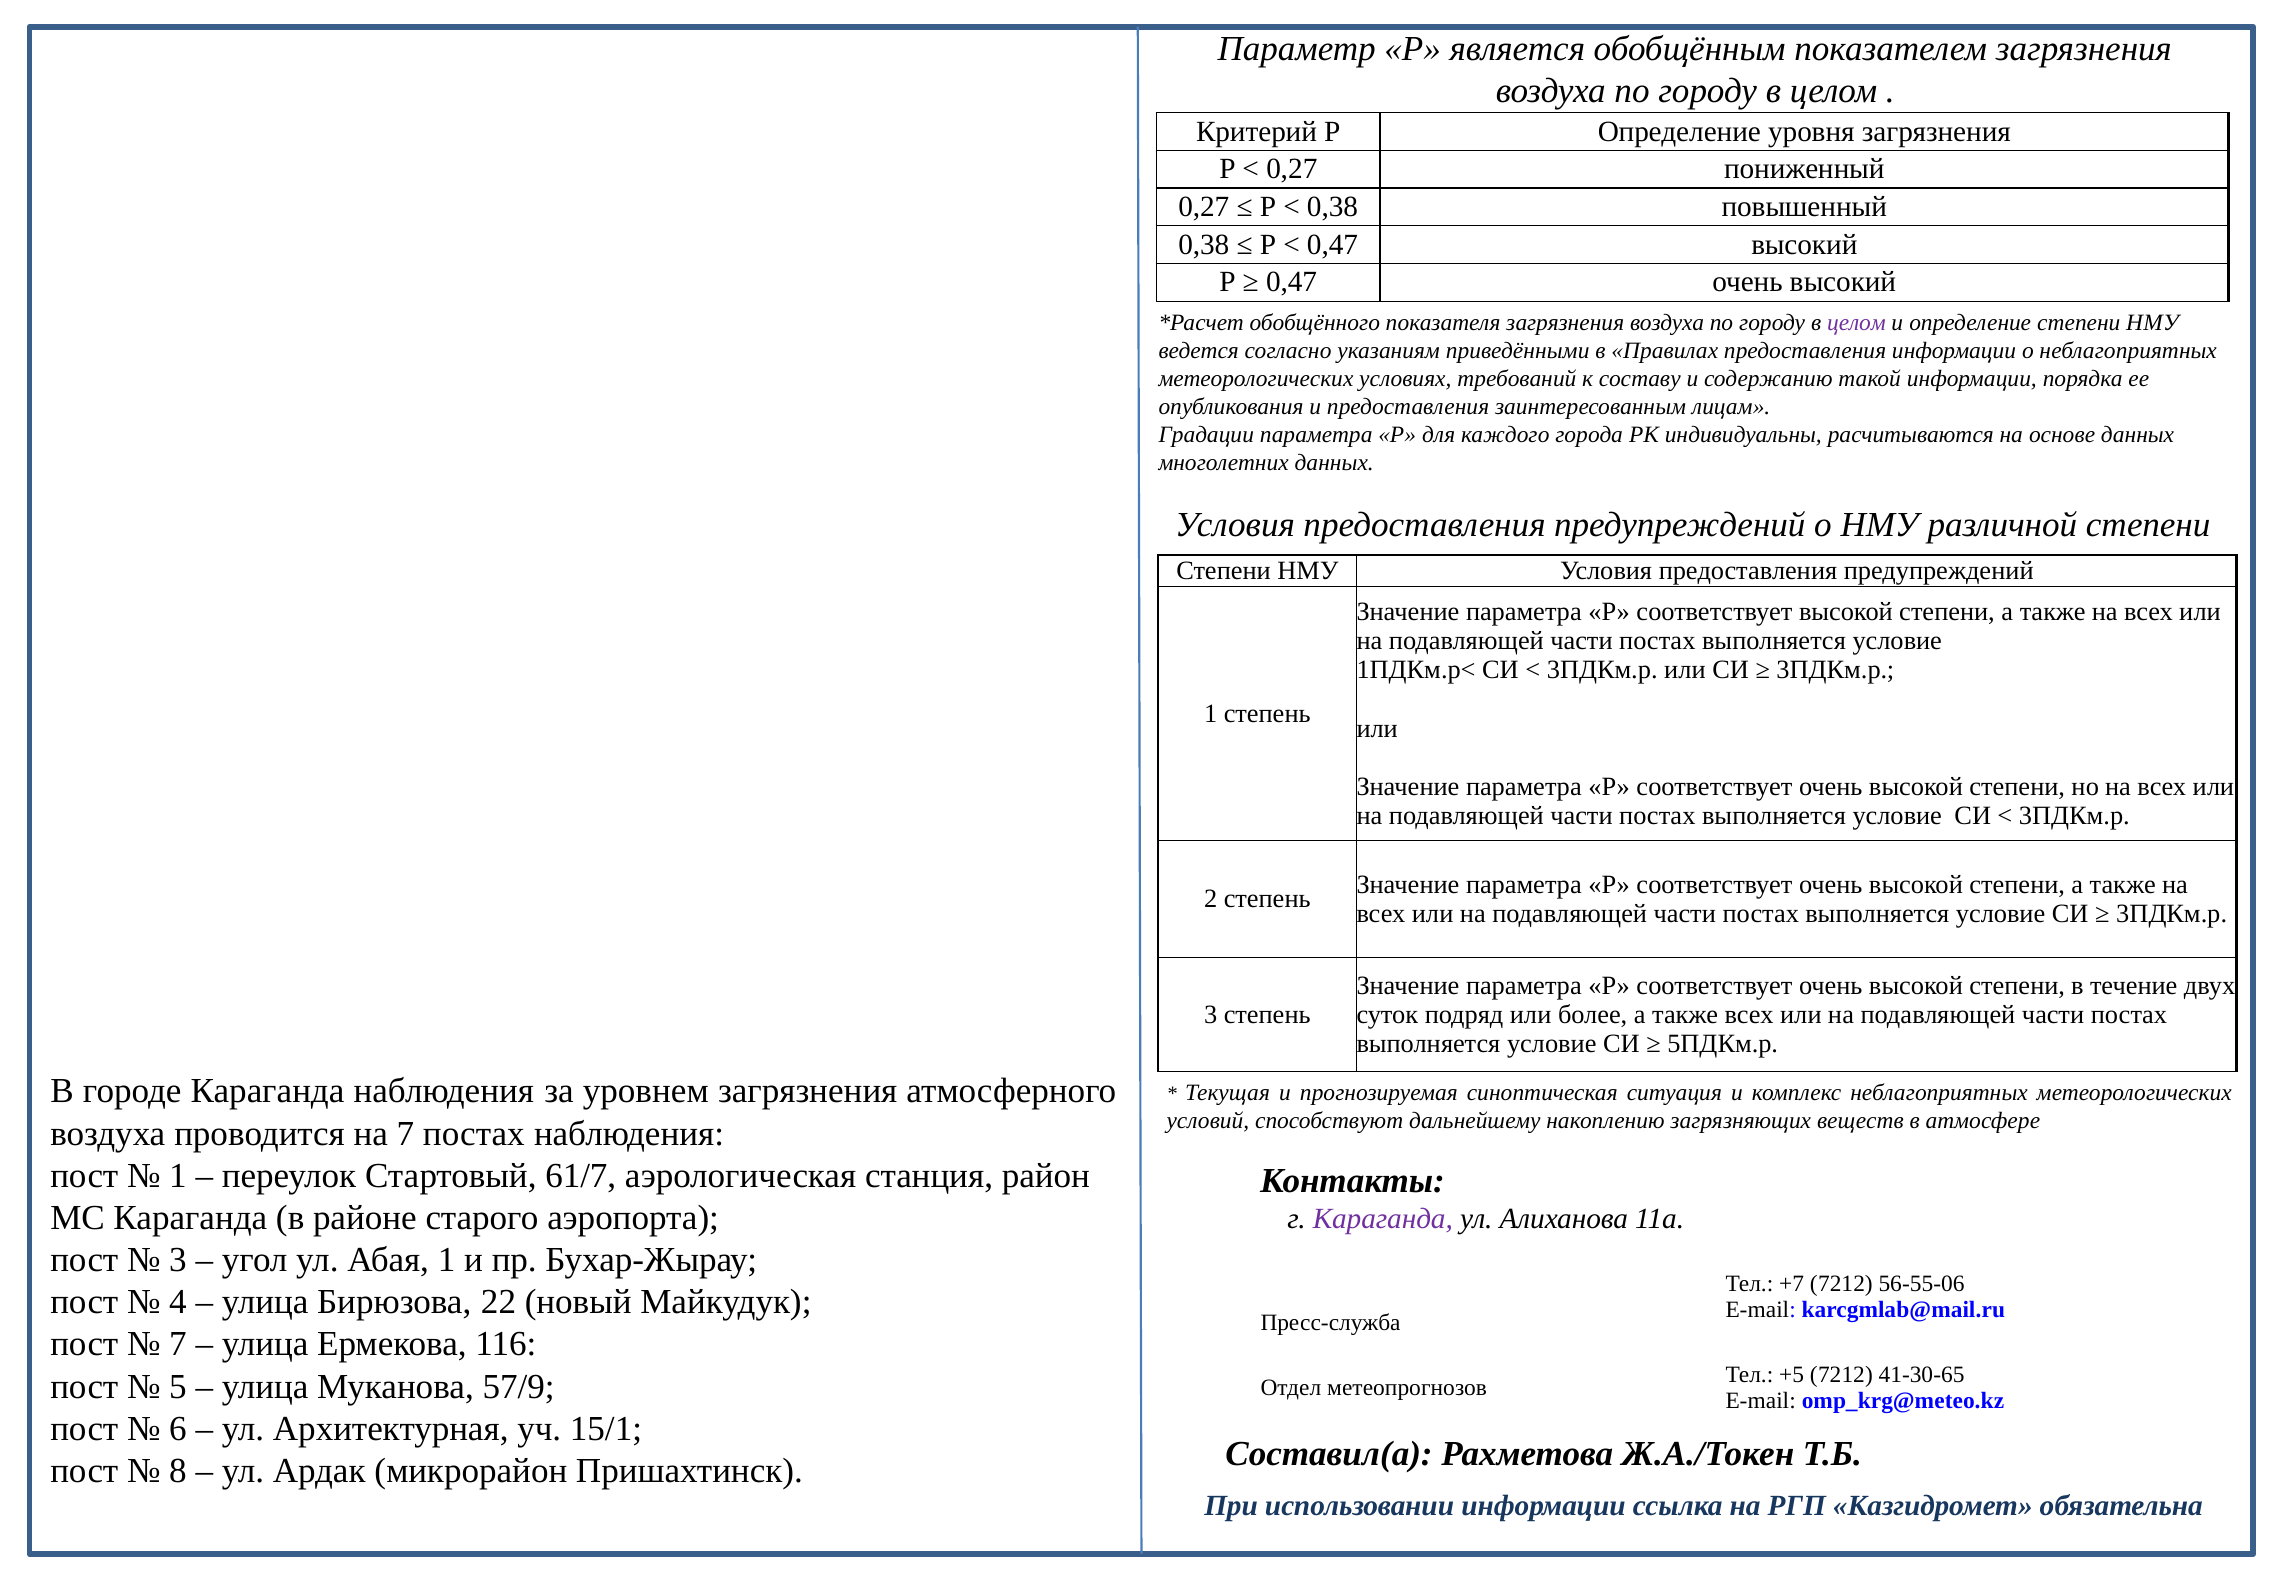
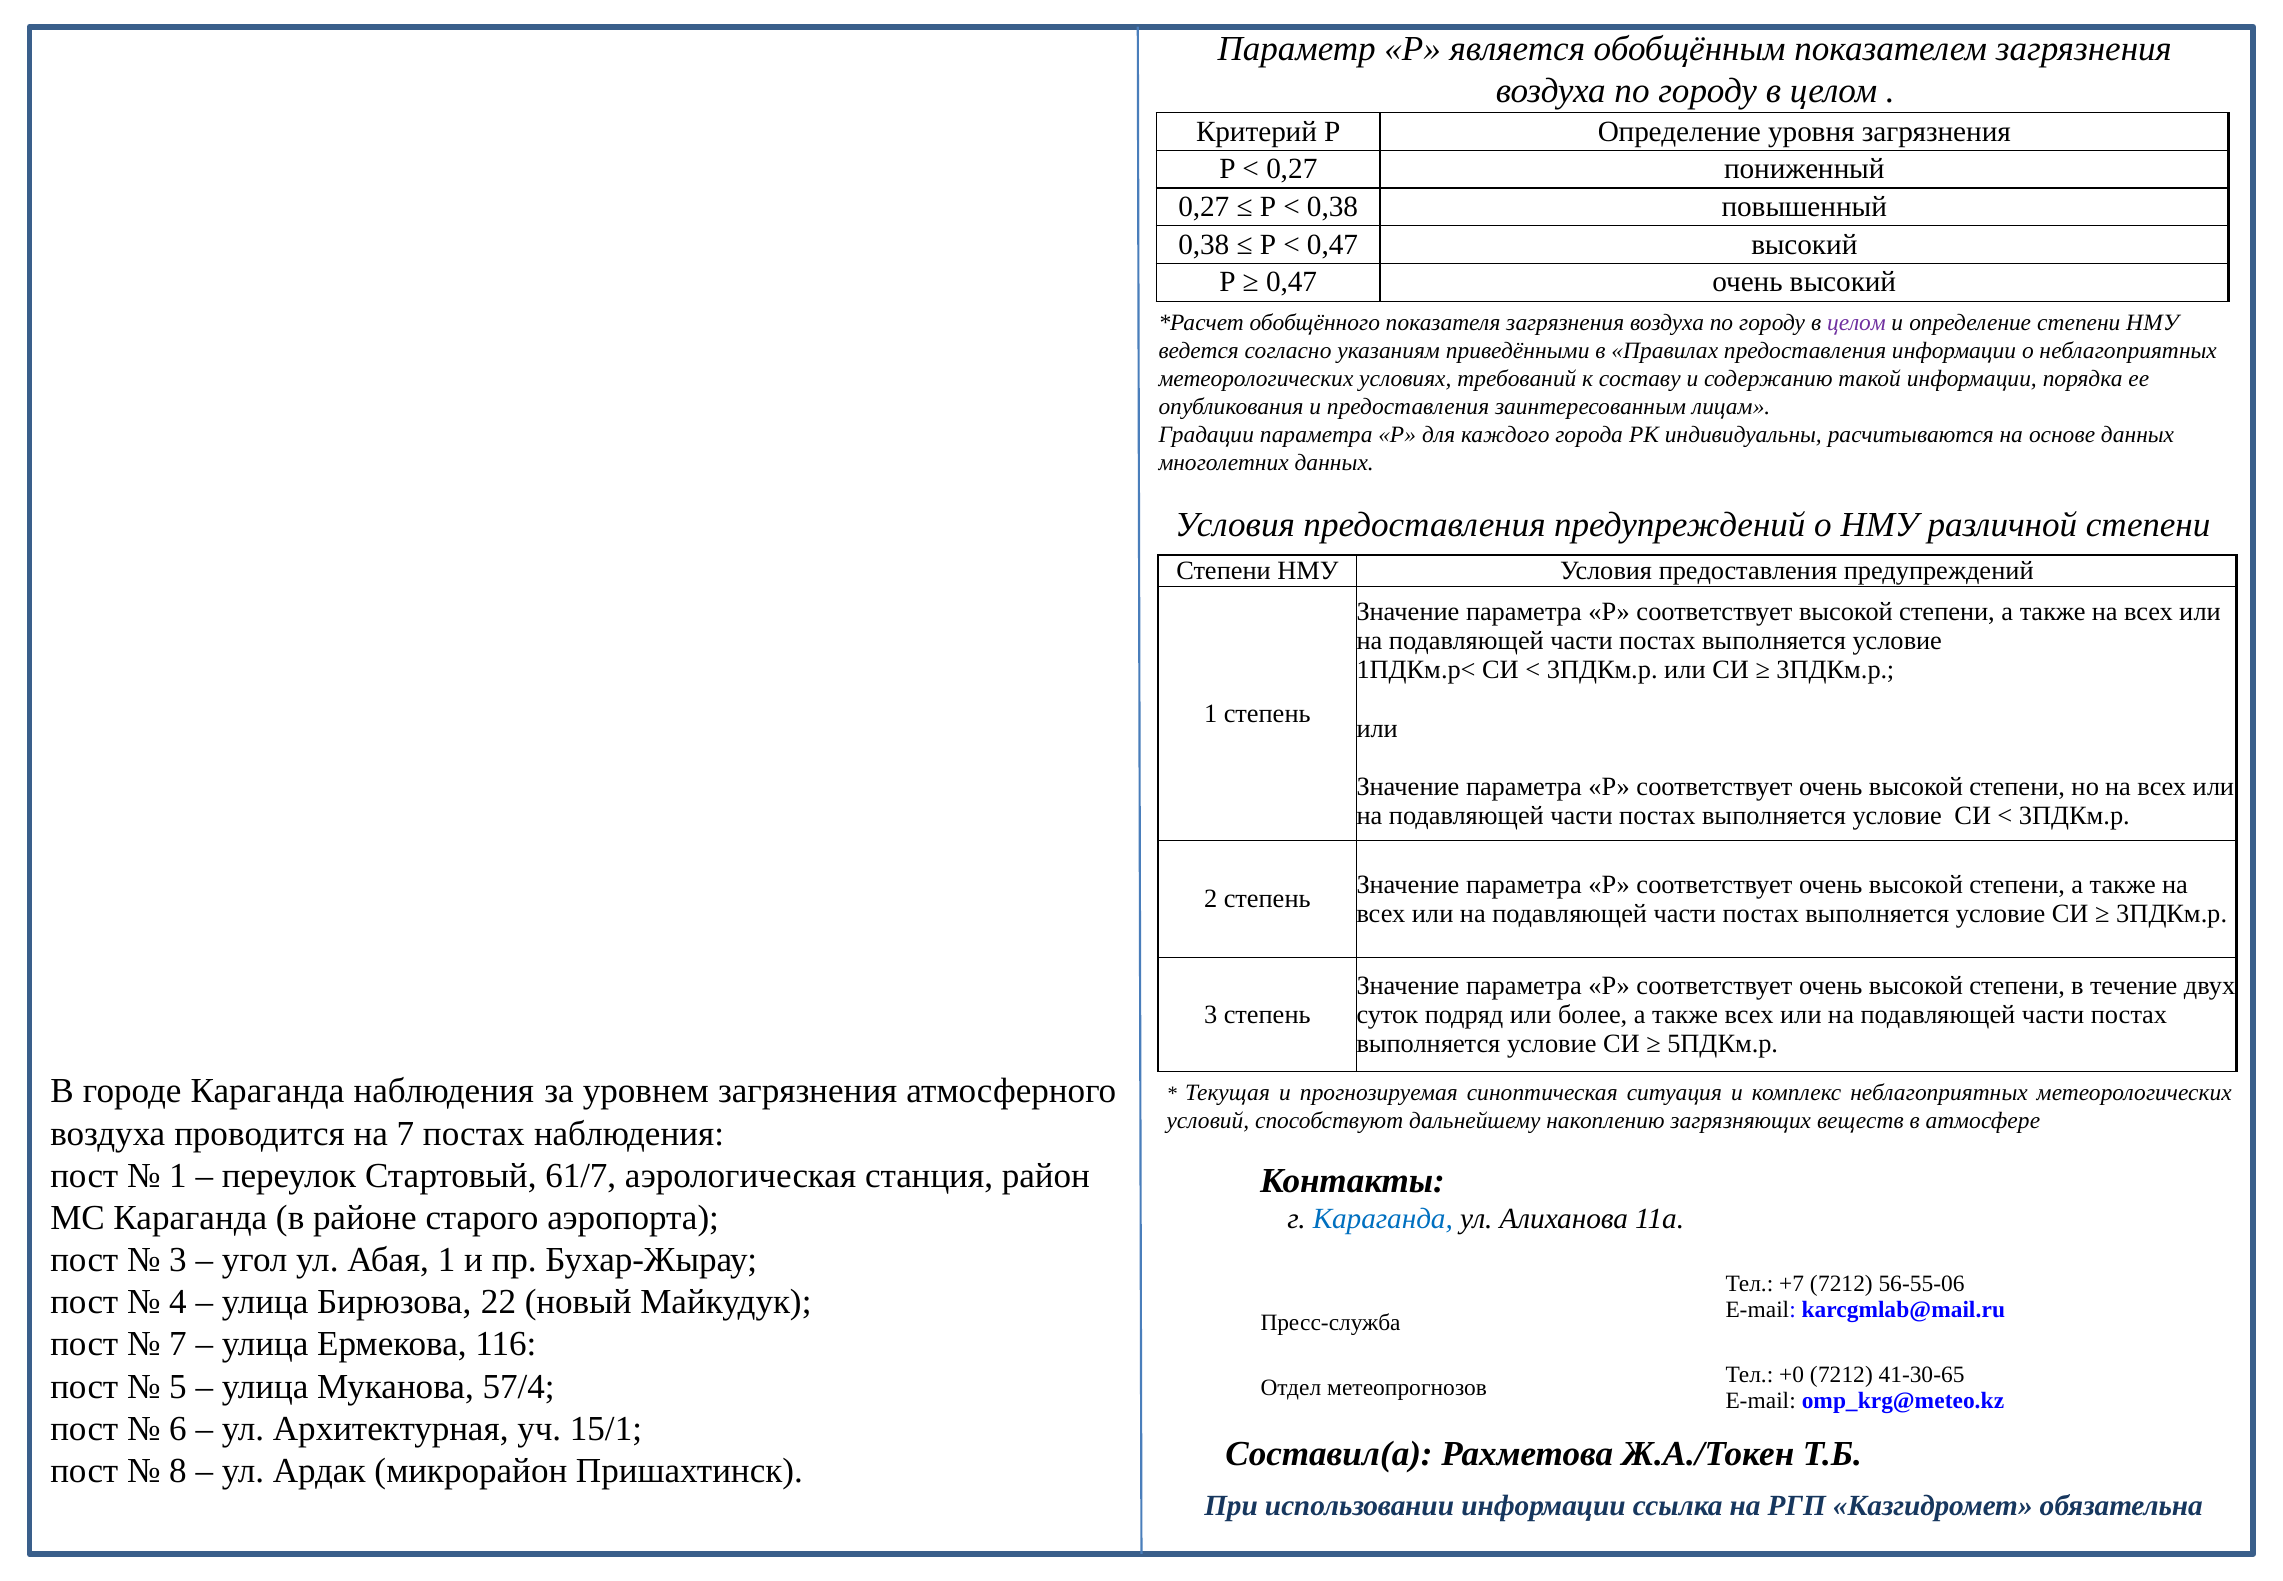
Караганда colour: purple -> blue (1383, 1219)
+5: +5 -> +0 (1792, 1375)
57/9: 57/9 -> 57/4 (519, 1386)
